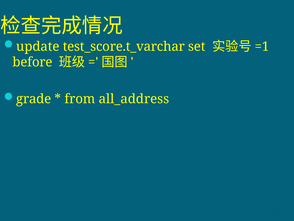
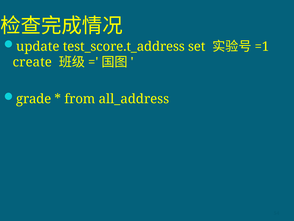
test_score.t_varchar: test_score.t_varchar -> test_score.t_address (124, 46)
before: before -> create (32, 62)
